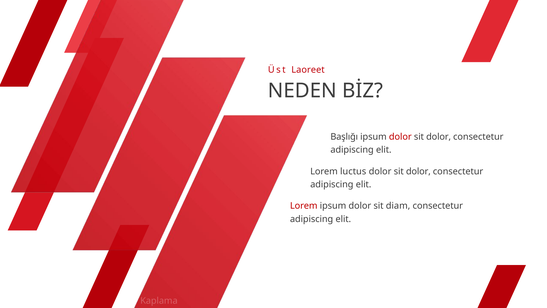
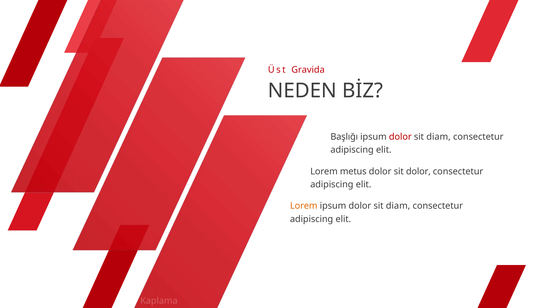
Laoreet: Laoreet -> Gravida (308, 70)
dolor: dolor -> diam (439, 137)
luctus: luctus -> metus (353, 171)
Lorem colour: red -> orange (304, 206)
